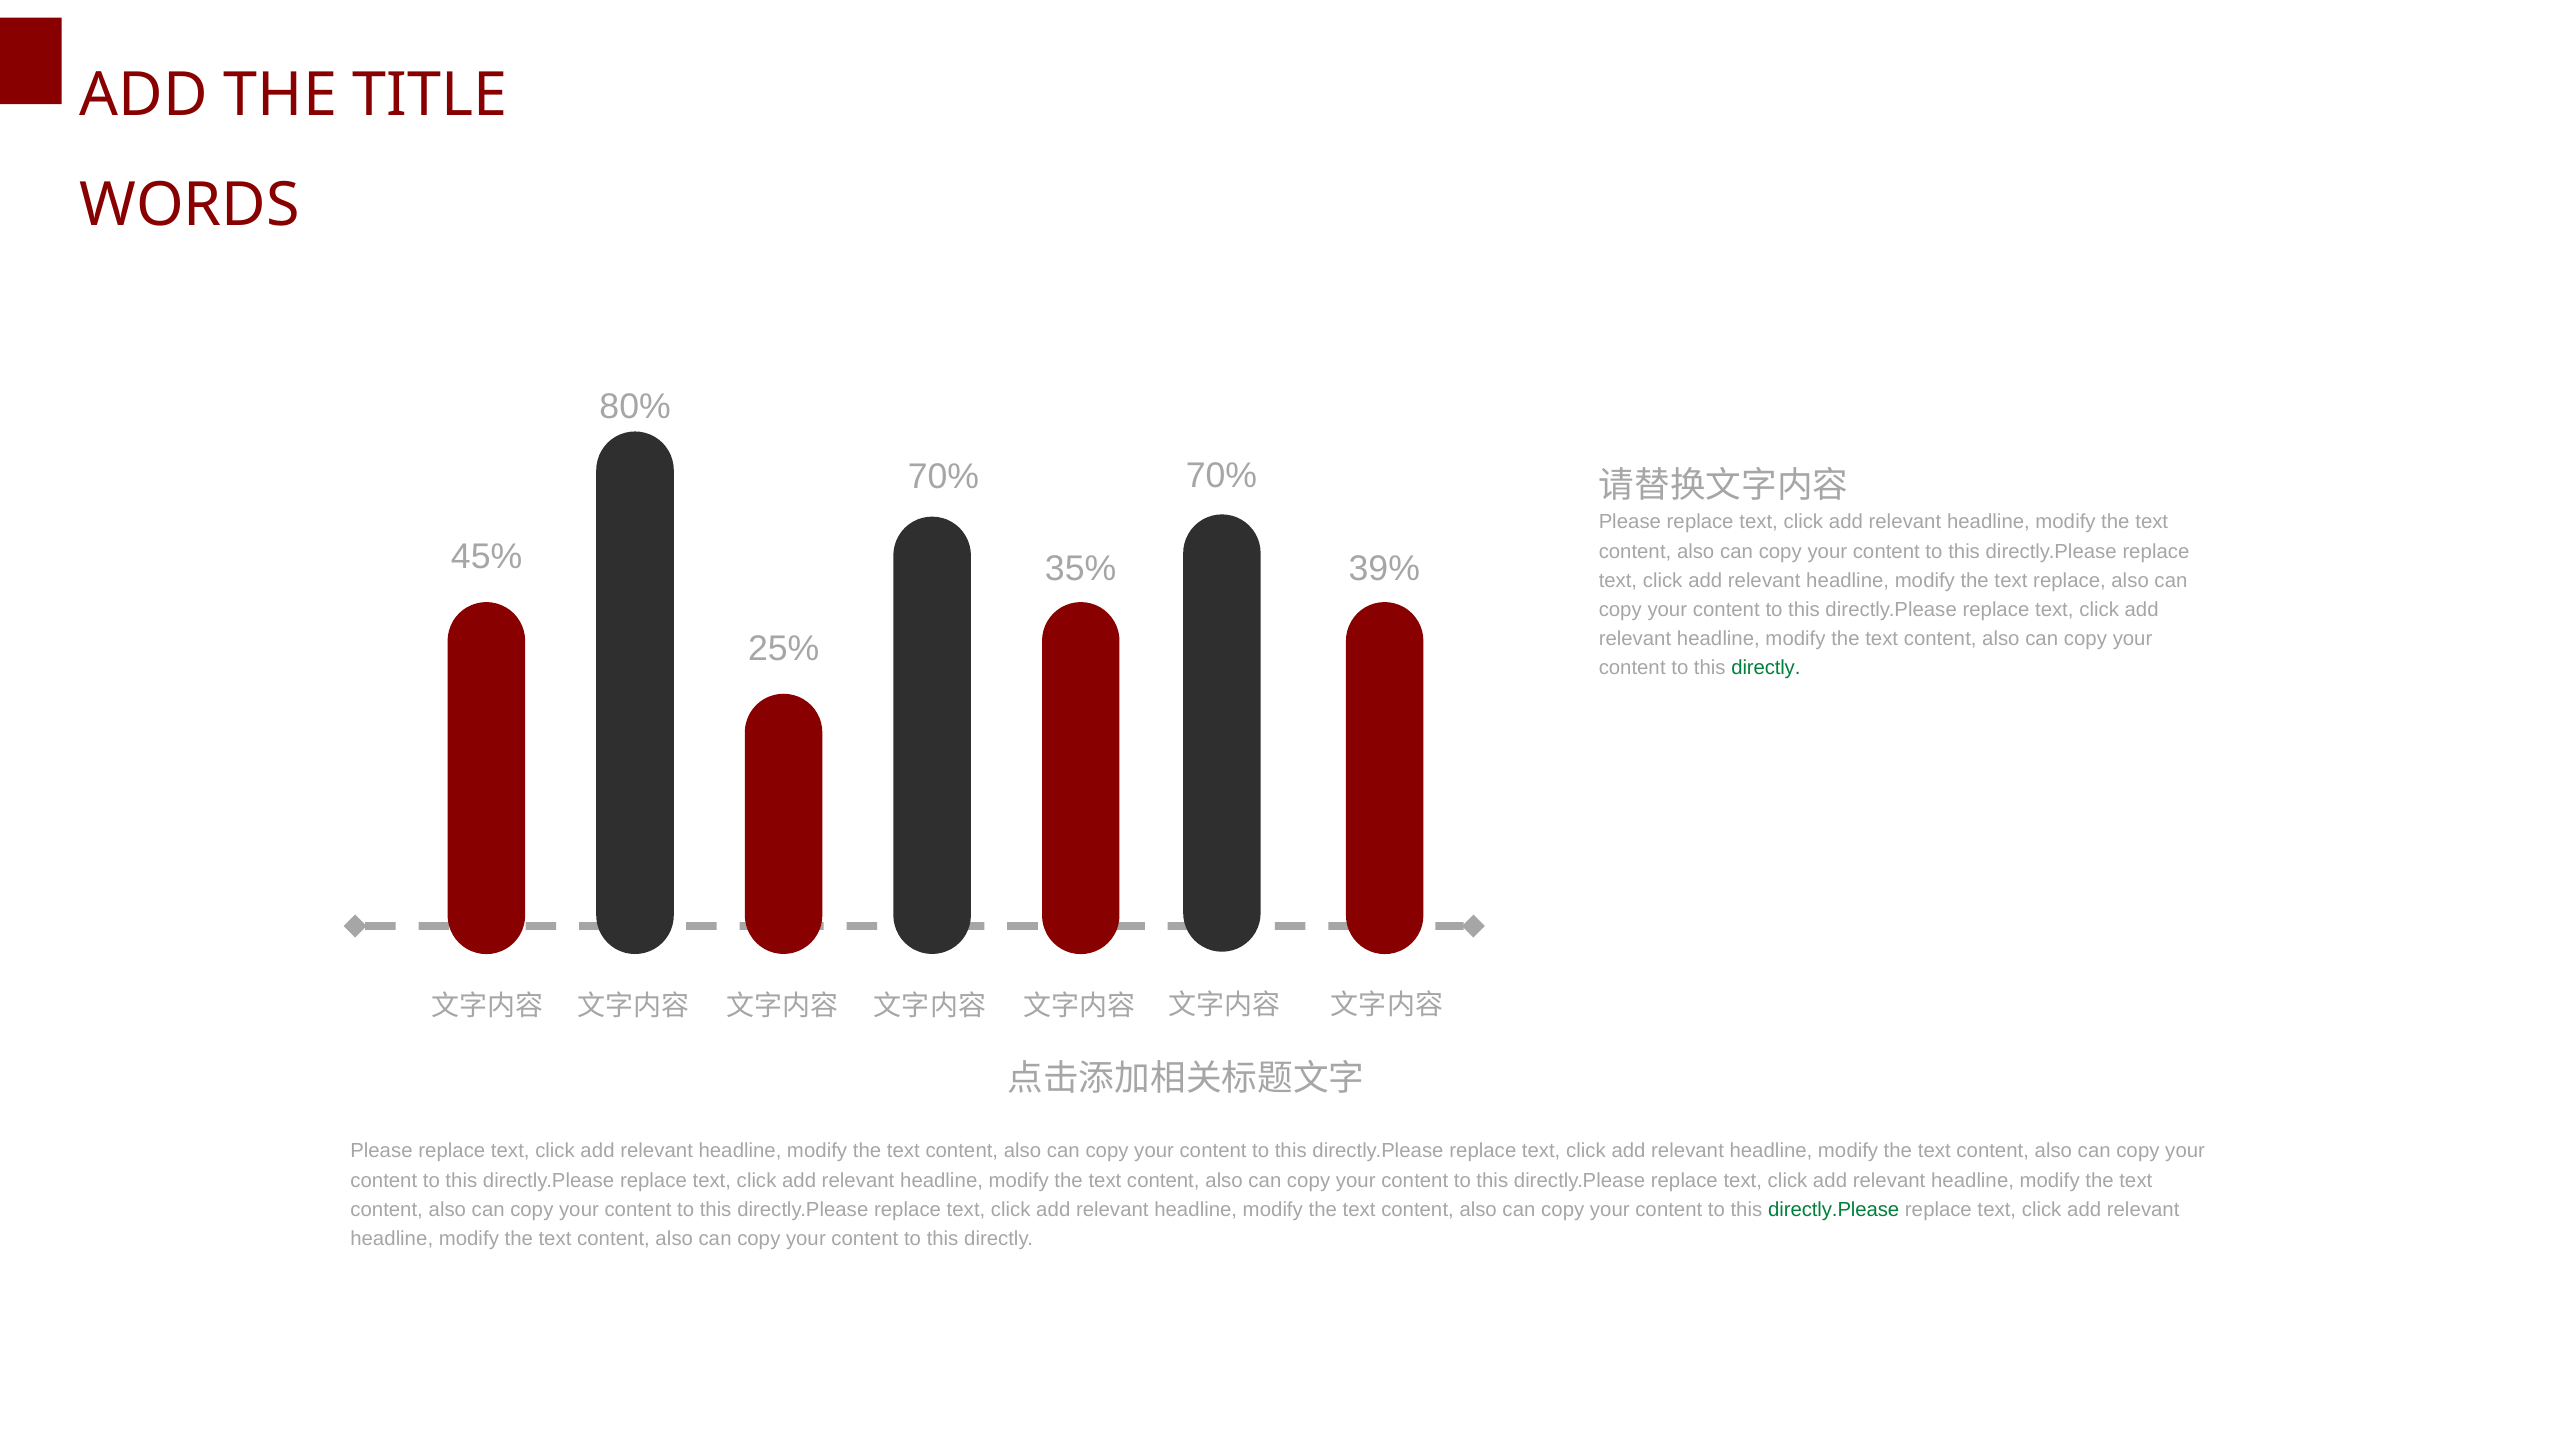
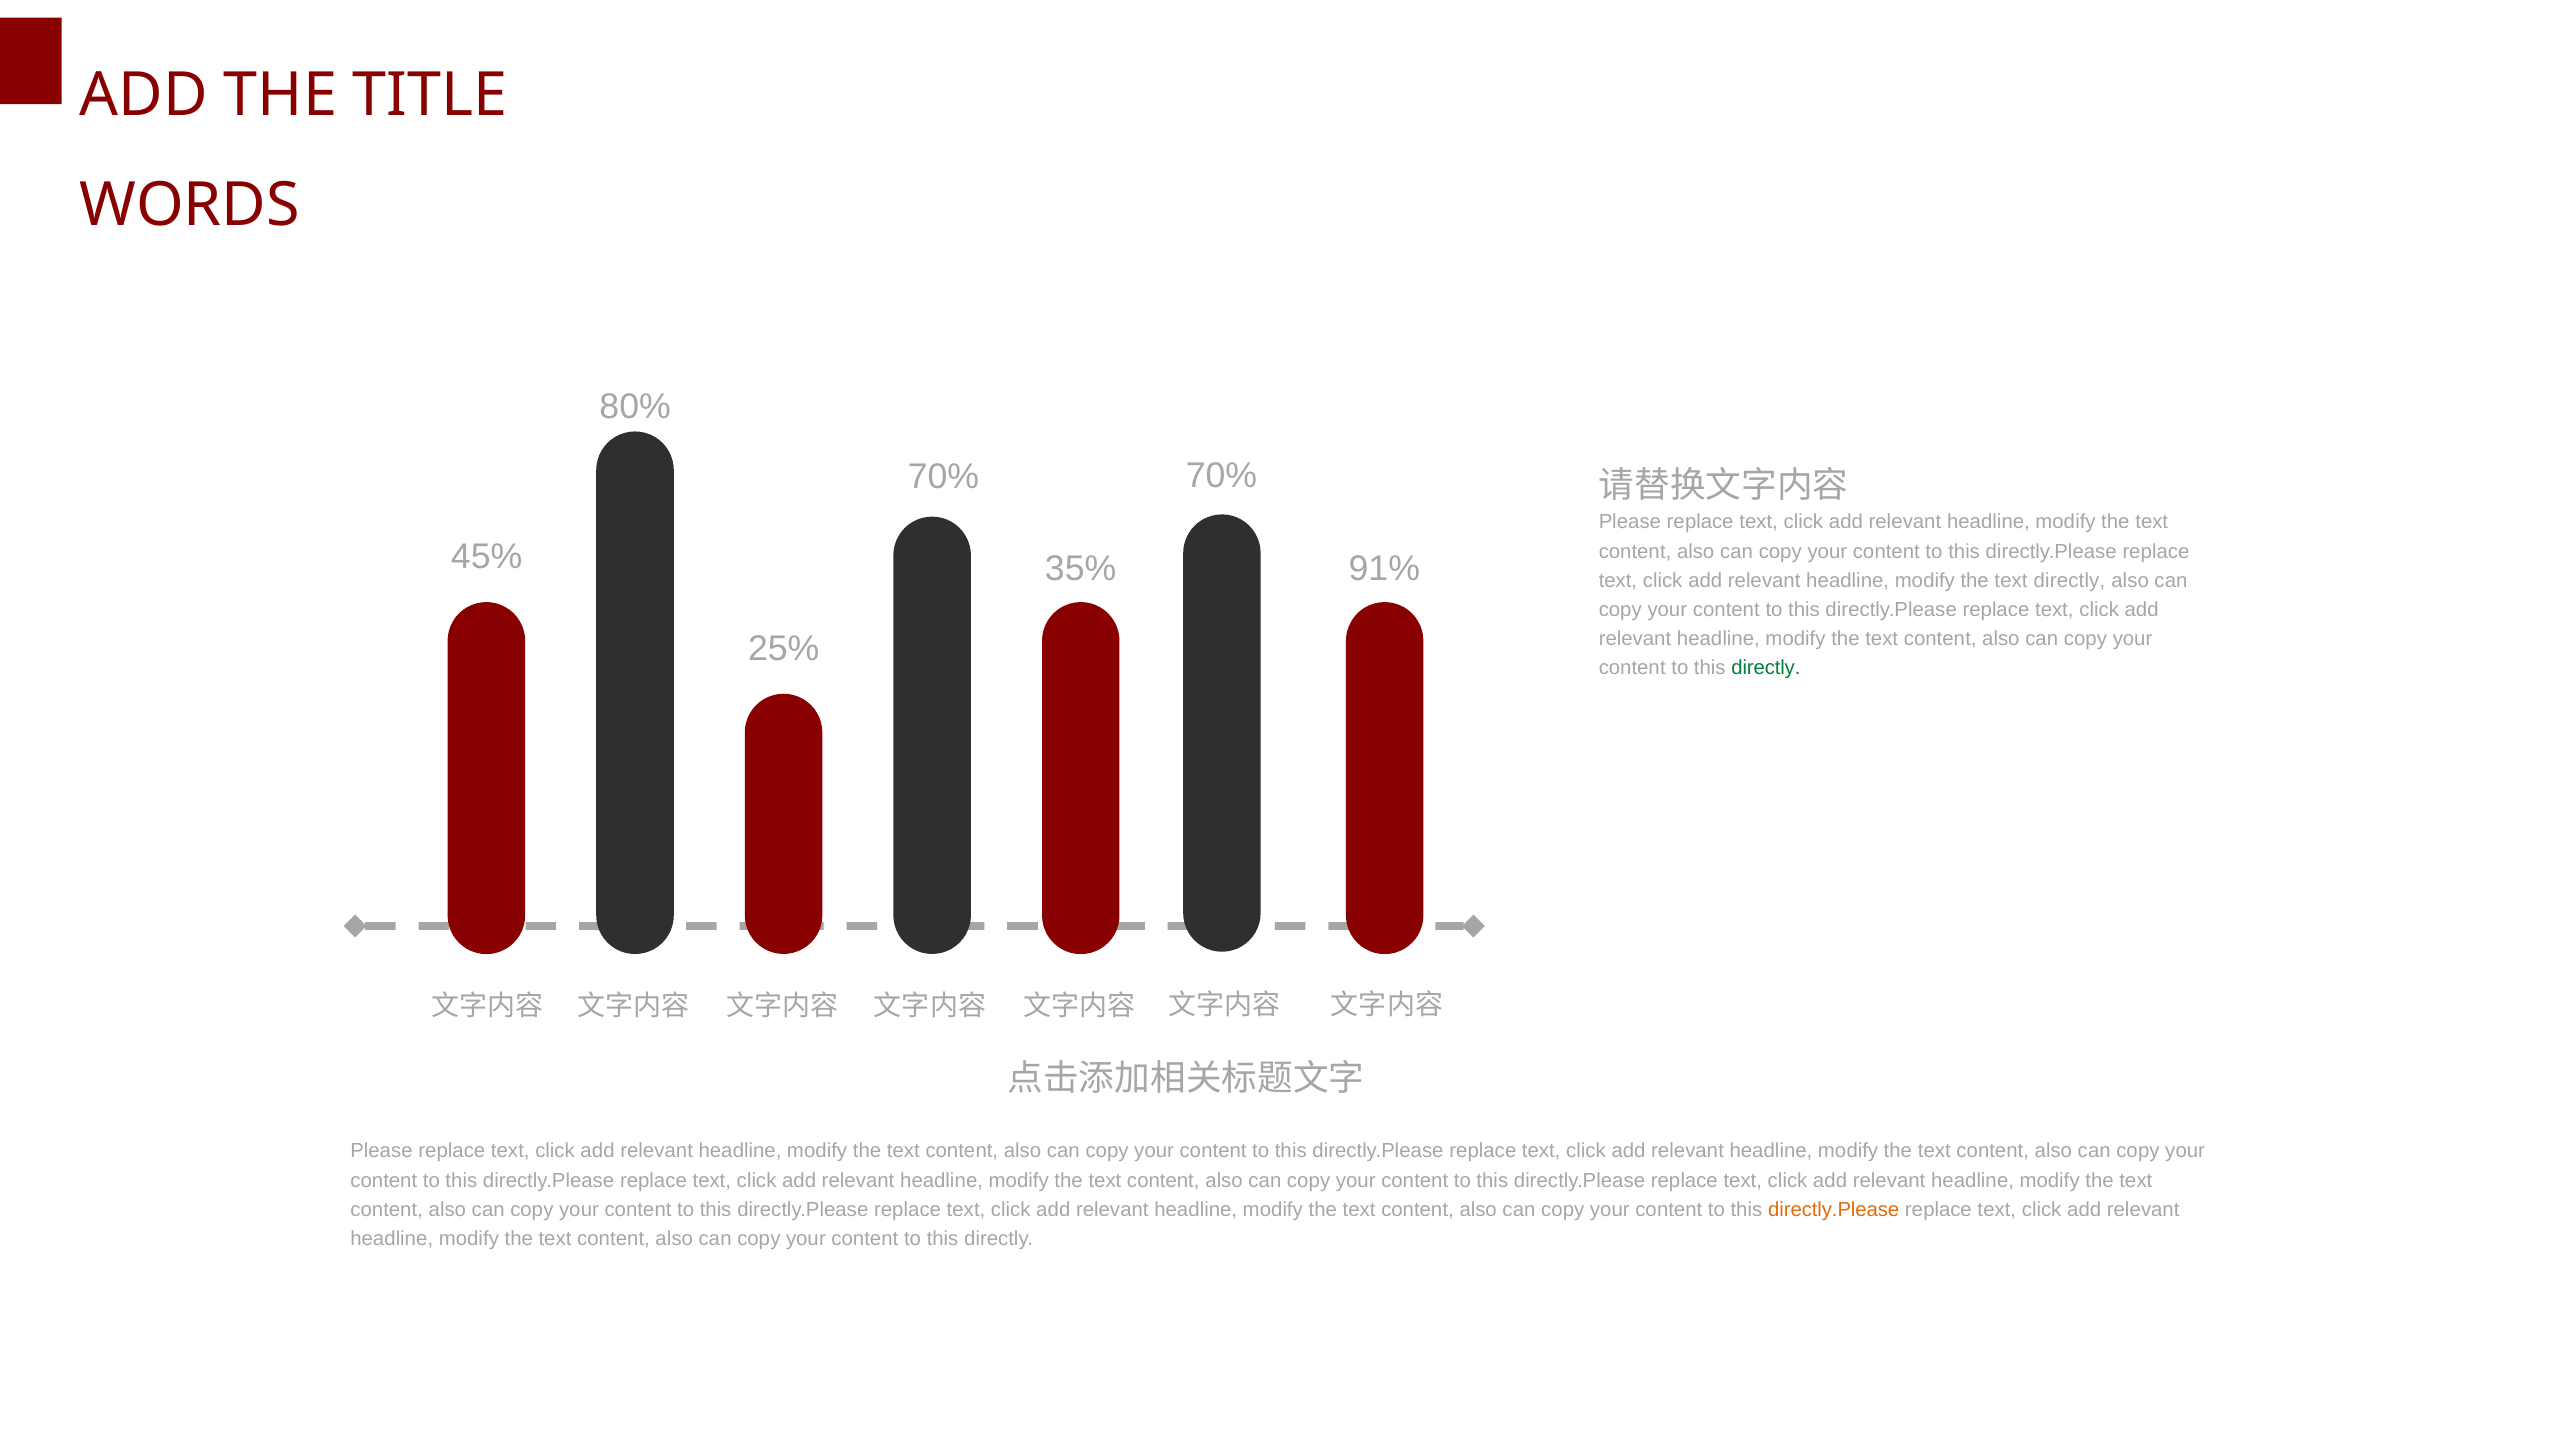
39%: 39% -> 91% (1384, 569)
text replace: replace -> directly (2069, 581)
directly.Please colour: green -> orange (1834, 1210)
